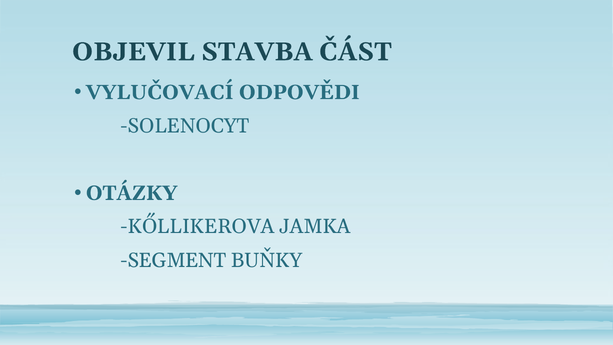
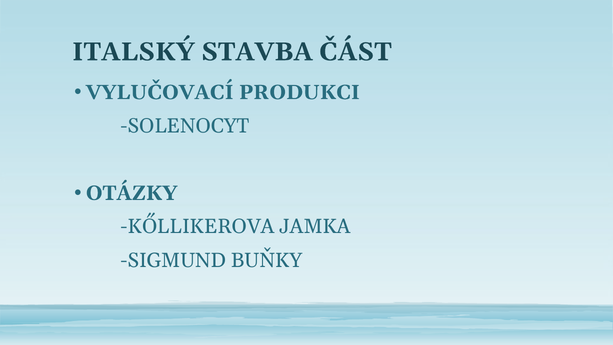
OBJEVIL: OBJEVIL -> ITALSKÝ (133, 52)
ODPOVĚDI: ODPOVĚDI -> PRODUKCI (299, 92)
SEGMENT: SEGMENT -> SIGMUND (173, 260)
